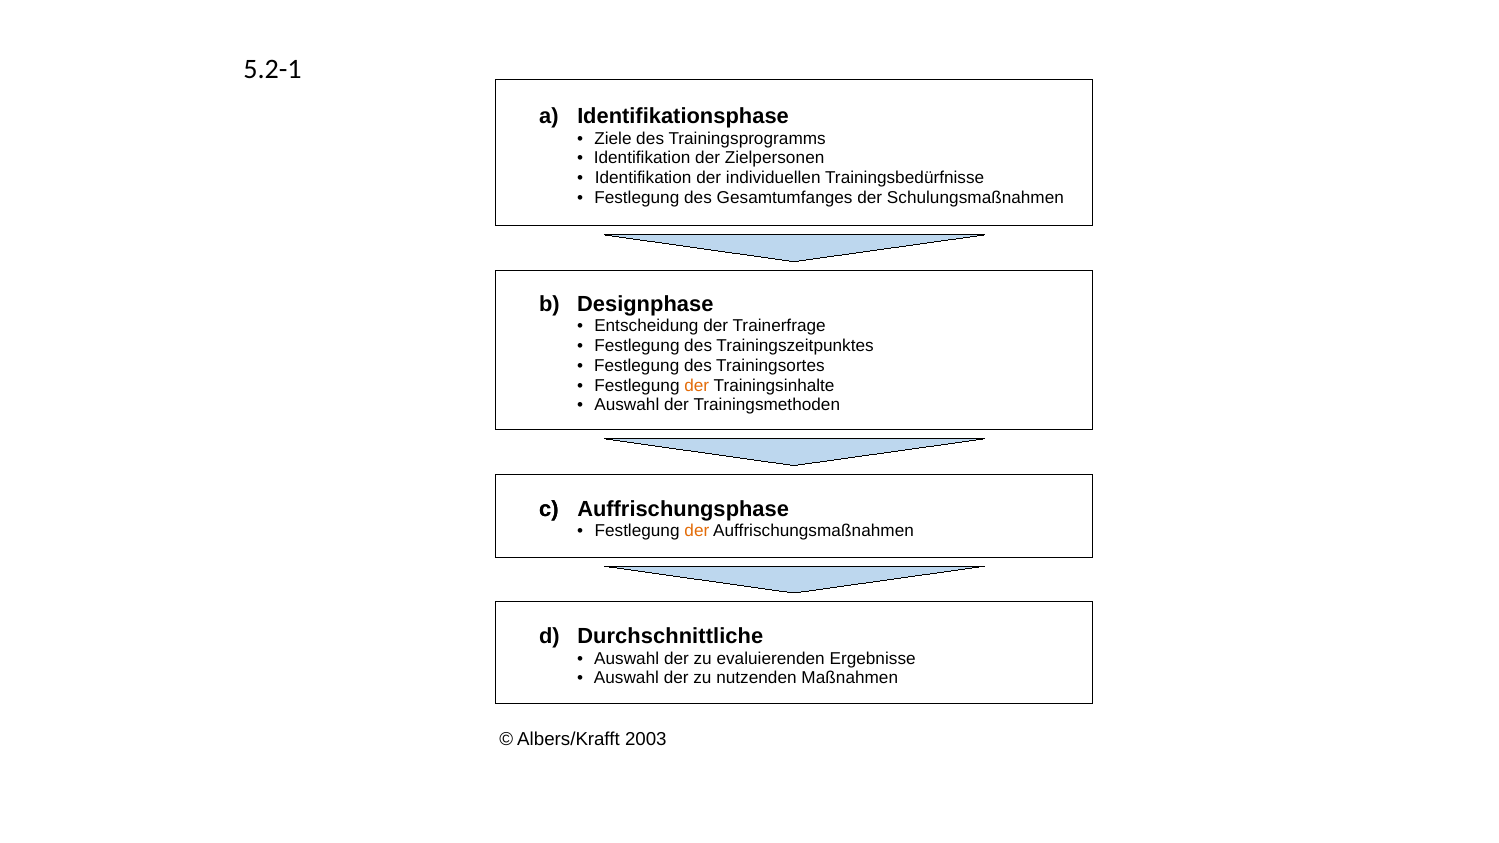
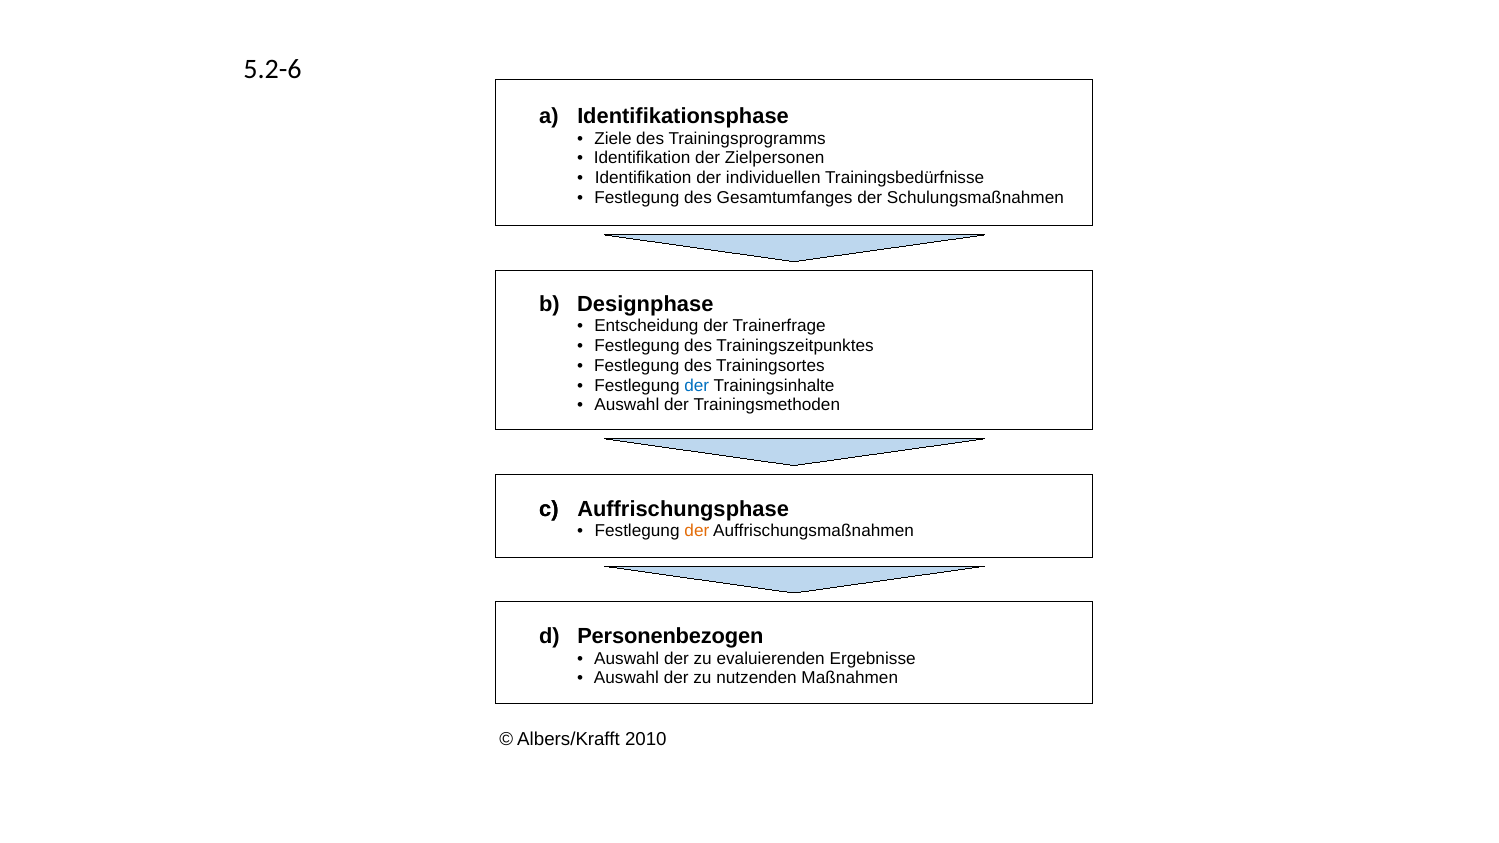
5.2-1: 5.2-1 -> 5.2-6 (273, 69)
der colour: orange -> blue (697, 385)
Durchschnittliche: Durchschnittliche -> Personenbezogen (670, 636)
2003: 2003 -> 2010 (646, 739)
